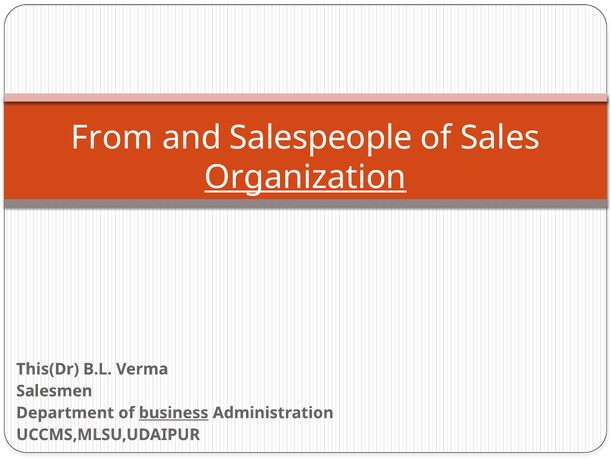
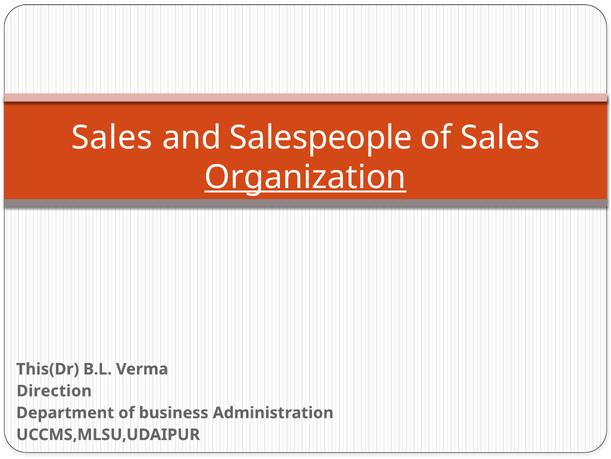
From: From -> Sales (112, 137)
Salesmen: Salesmen -> Direction (54, 390)
business underline: present -> none (174, 412)
